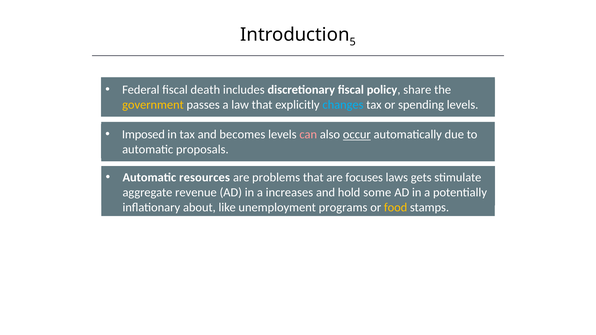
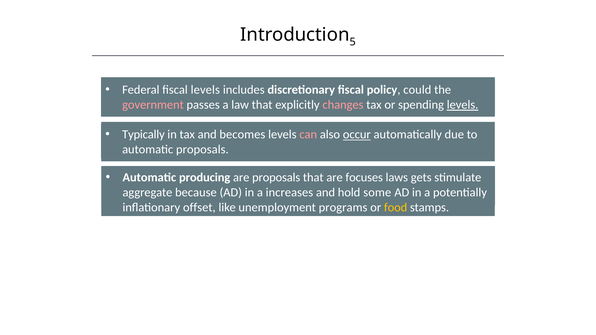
fiscal death: death -> levels (205, 90)
share: share -> could (417, 90)
government colour: yellow -> pink (153, 105)
changes colour: light blue -> pink (343, 105)
levels underline: none -> present (463, 105)
Imposed: Imposed -> Typically (143, 135)
resources: resources -> producing (205, 178)
are problems: problems -> proposals (276, 178)
revenue: revenue -> because (196, 193)
about: about -> offset (199, 207)
